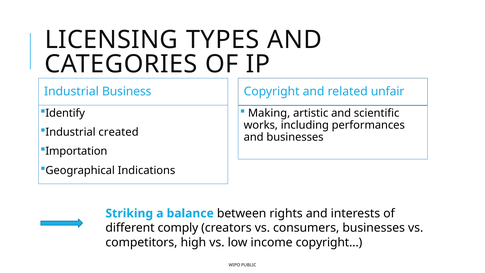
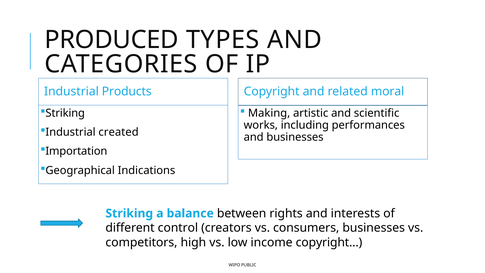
LICENSING: LICENSING -> PRODUCED (112, 40)
Business: Business -> Products (127, 92)
unfair: unfair -> moral (388, 92)
Identify: Identify -> Striking (65, 113)
comply: comply -> control (178, 228)
